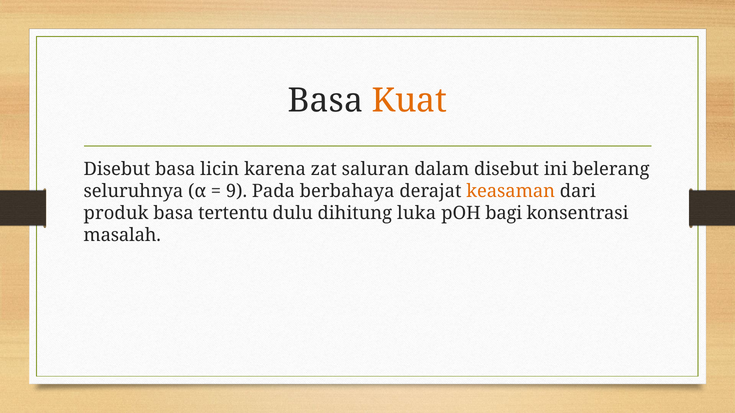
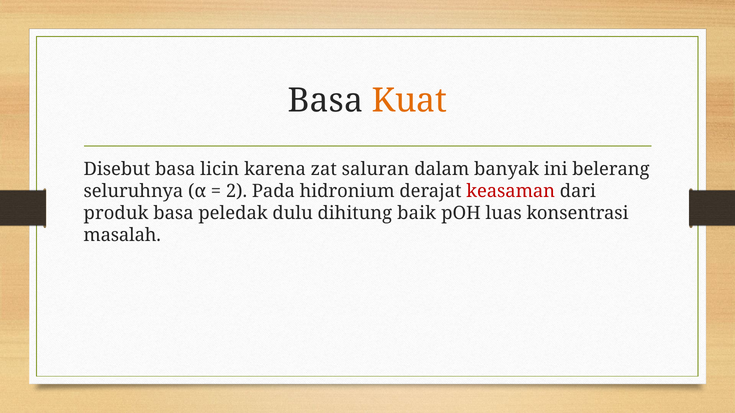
dalam disebut: disebut -> banyak (507, 169)
9: 9 -> 2 (237, 191)
berbahaya: berbahaya -> hidronium (347, 191)
keasaman colour: orange -> red (511, 191)
tertentu: tertentu -> peledak (233, 213)
luka: luka -> baik (417, 213)
bagi: bagi -> luas (504, 213)
